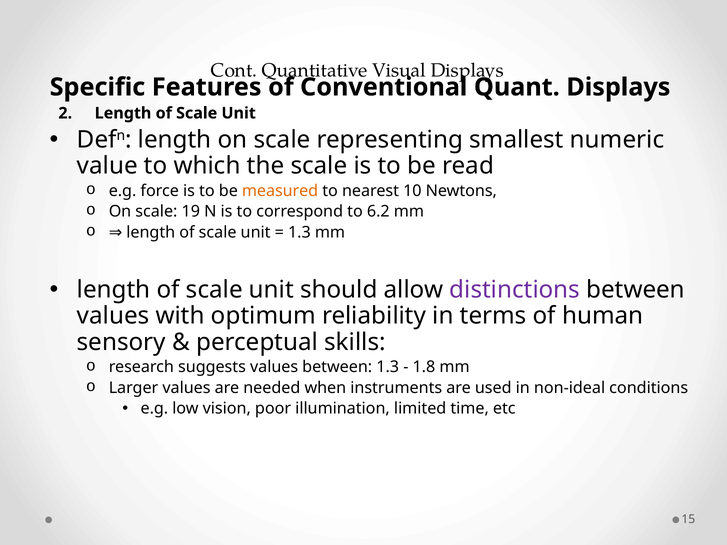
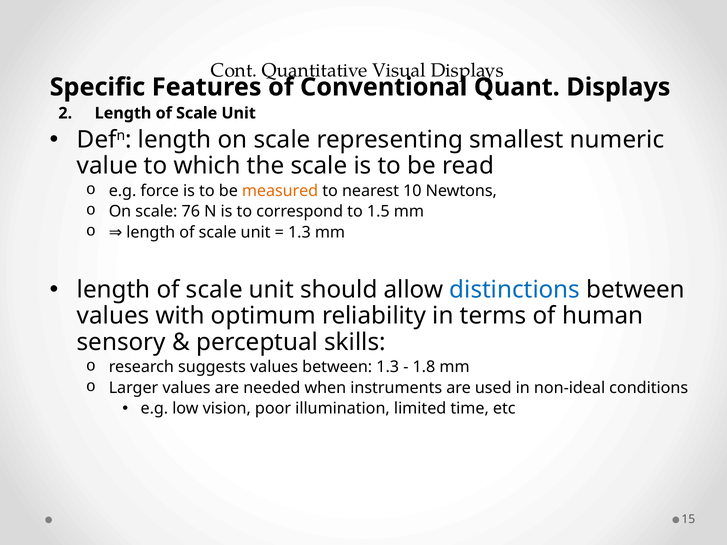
19: 19 -> 76 (191, 212)
6.2: 6.2 -> 1.5 (378, 212)
distinctions colour: purple -> blue (515, 290)
